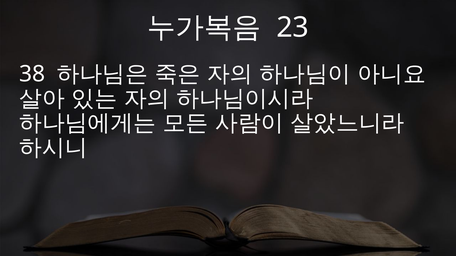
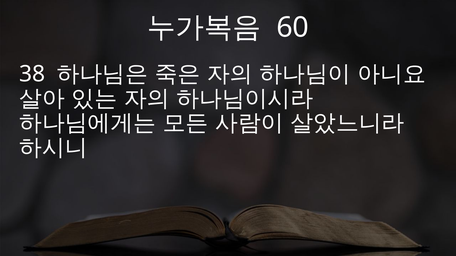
23: 23 -> 60 (293, 27)
